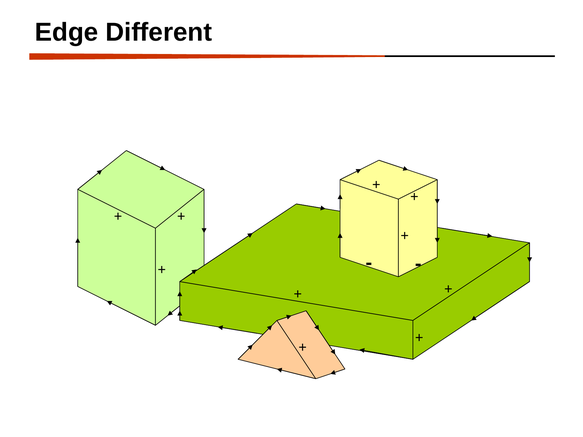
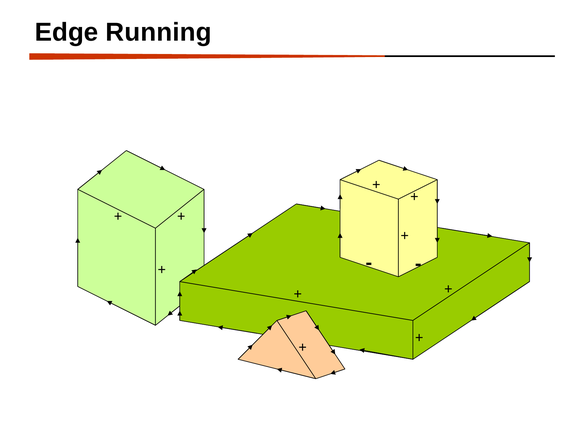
Different: Different -> Running (159, 32)
